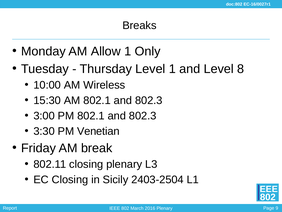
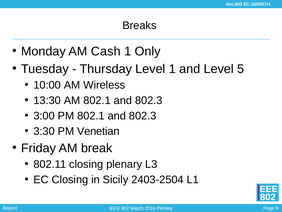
Allow: Allow -> Cash (106, 51)
8: 8 -> 5 (241, 69)
15:30: 15:30 -> 13:30 (47, 100)
